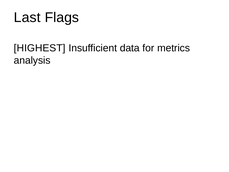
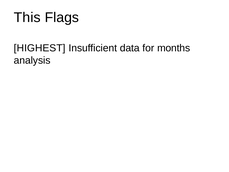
Last: Last -> This (27, 17)
metrics: metrics -> months (174, 48)
